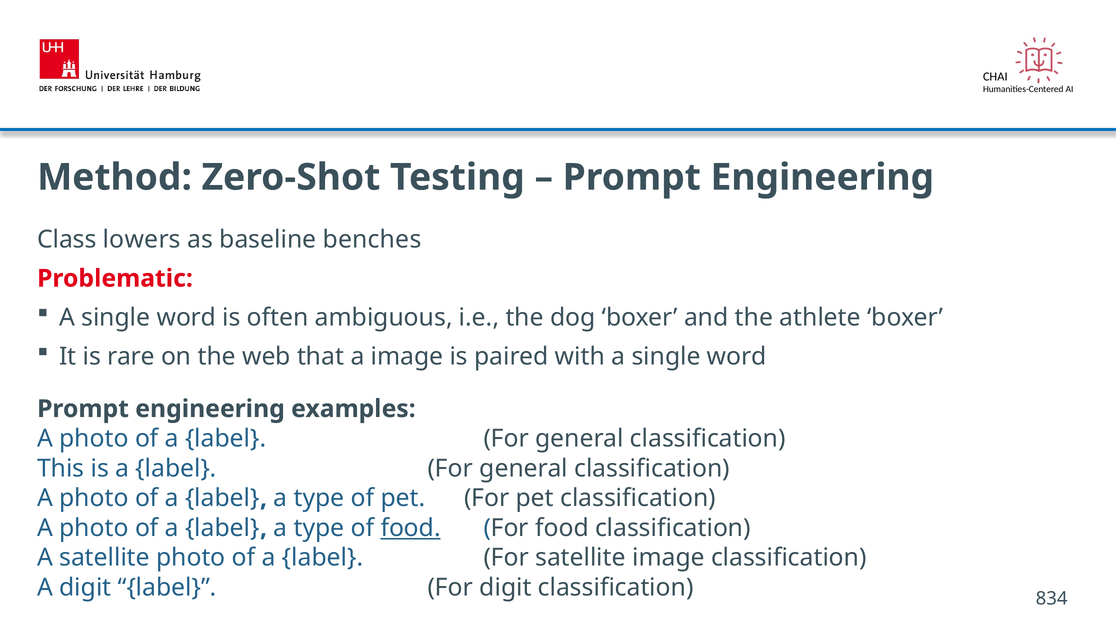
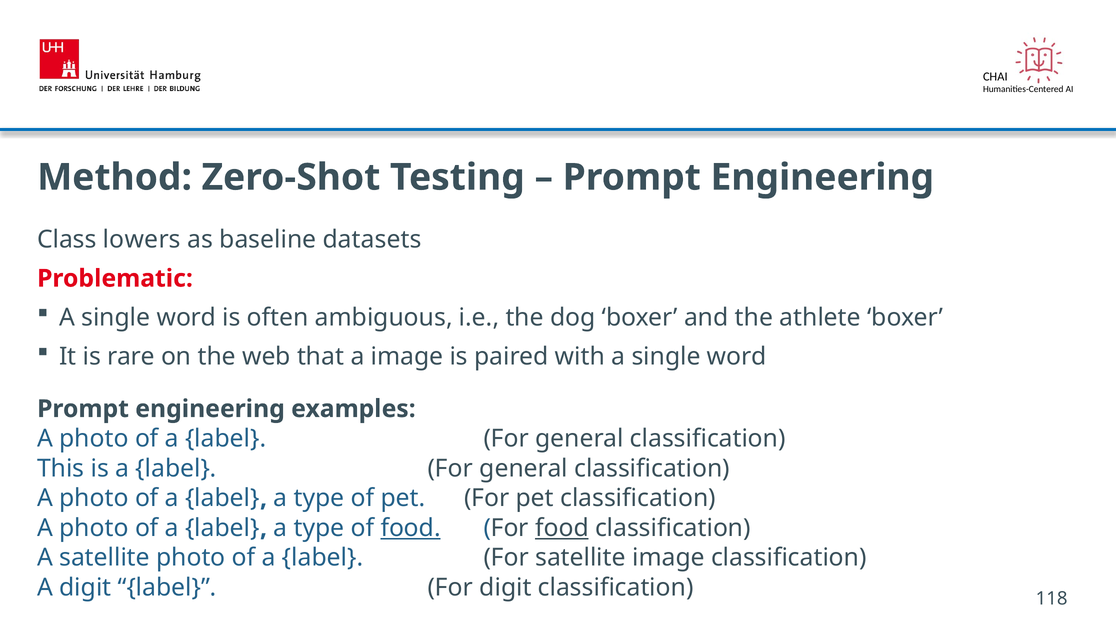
benches: benches -> datasets (372, 239)
food underline: none -> present (562, 528)
834: 834 -> 118 (1052, 598)
